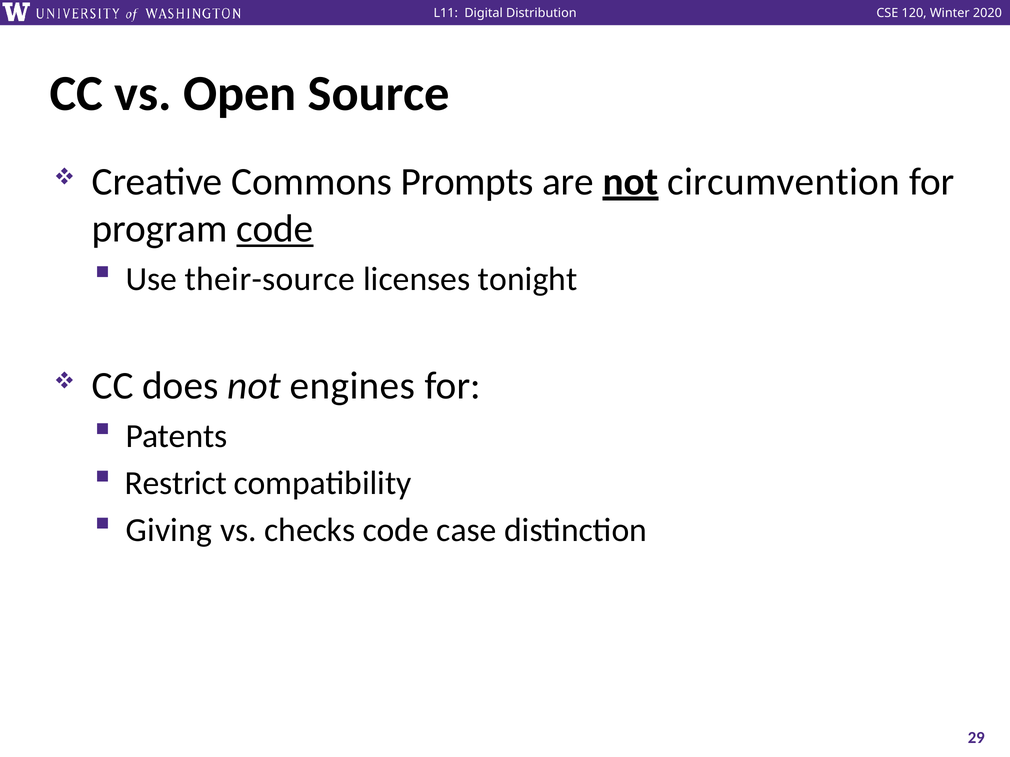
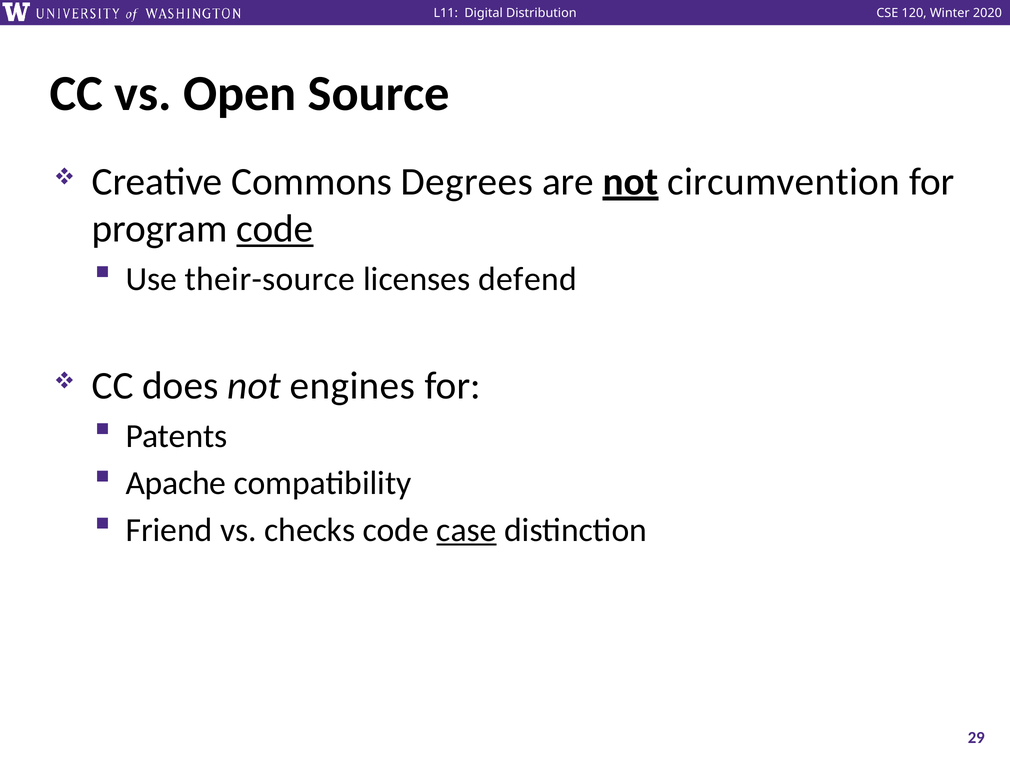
Prompts: Prompts -> Degrees (467, 182)
tonight: tonight -> defend (528, 279)
Restrict: Restrict -> Apache (176, 483)
Giving: Giving -> Friend (169, 531)
case underline: none -> present (467, 531)
